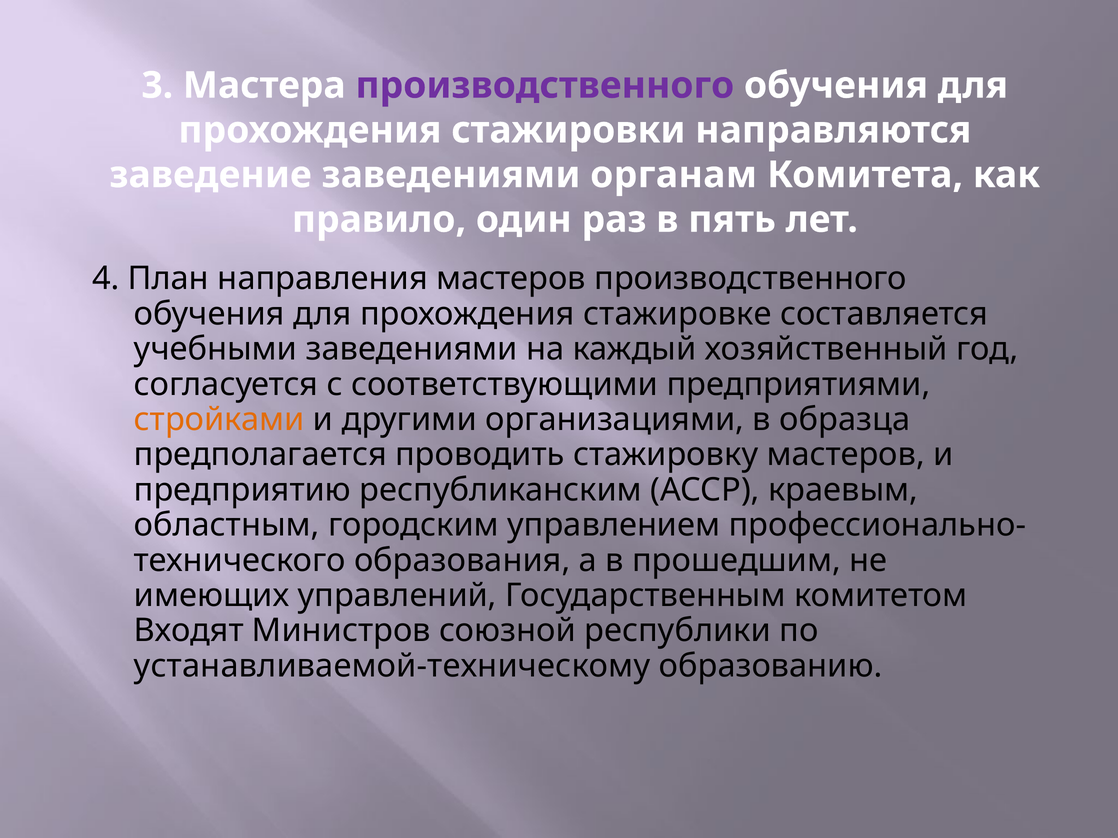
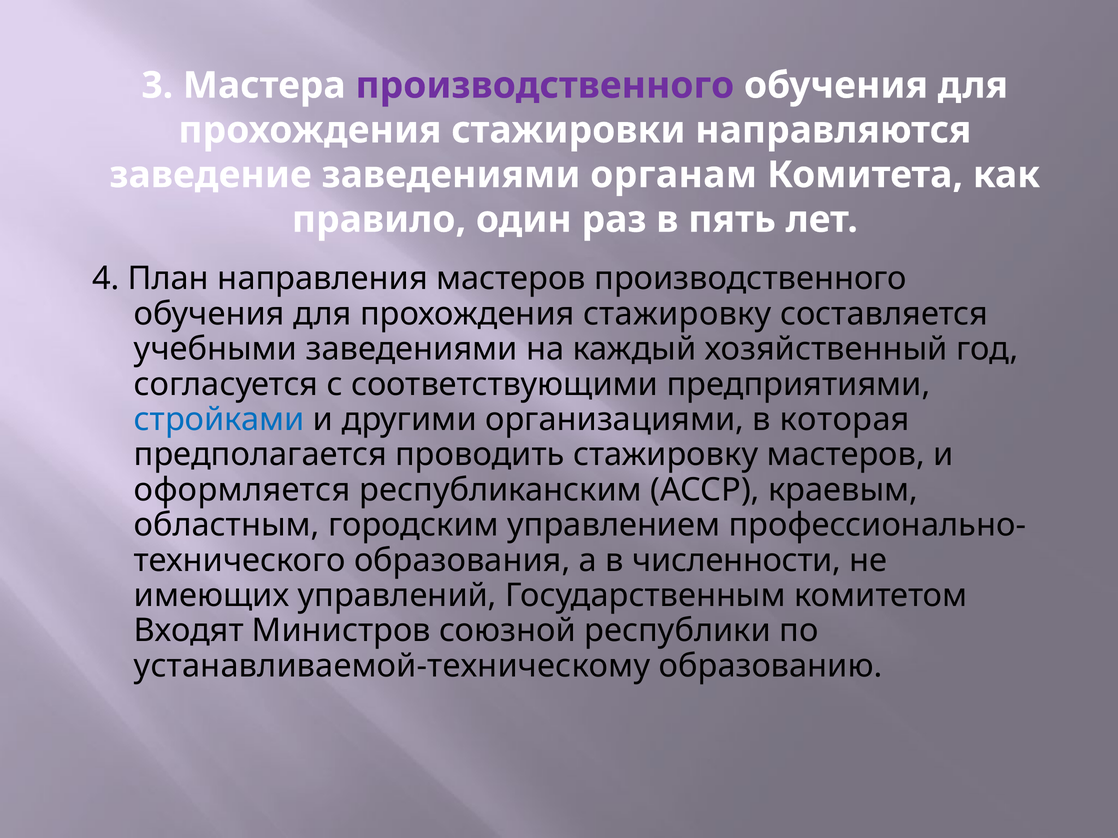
прохождения стажировке: стажировке -> стажировку (677, 314)
стройками colour: orange -> blue (219, 420)
образца: образца -> которая (845, 420)
предприятию: предприятию -> оформляется (242, 490)
прошедшим: прошедшим -> численности (737, 561)
